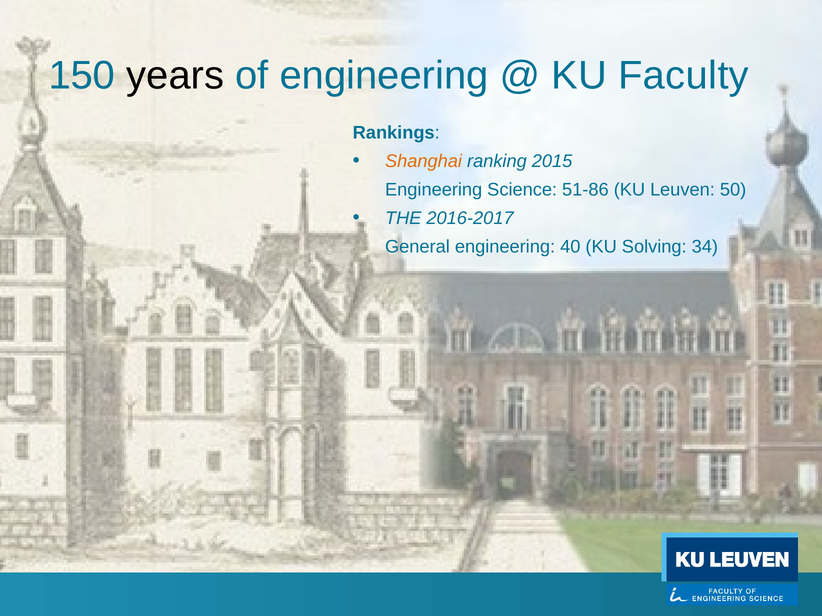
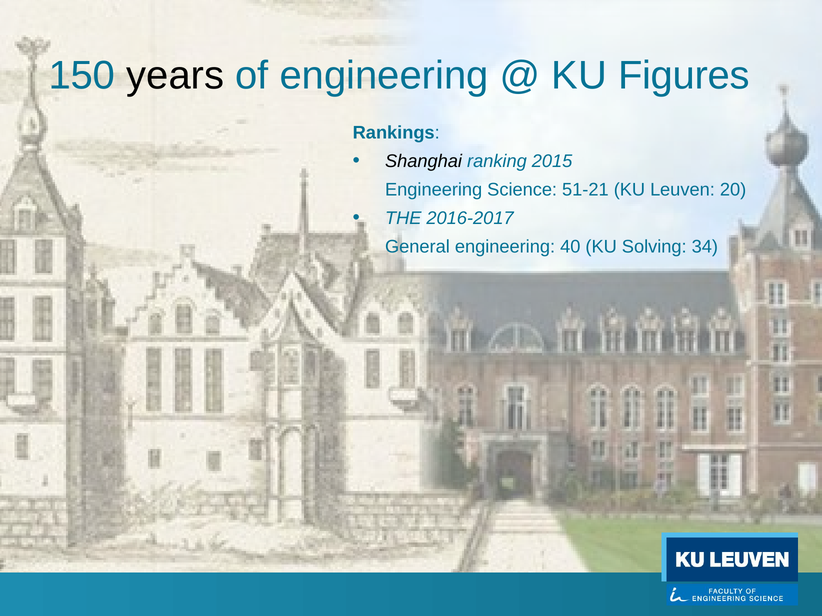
Faculty: Faculty -> Figures (684, 76)
Shanghai colour: orange -> black (424, 161)
51-86: 51-86 -> 51-21 (585, 190)
50: 50 -> 20 (733, 190)
